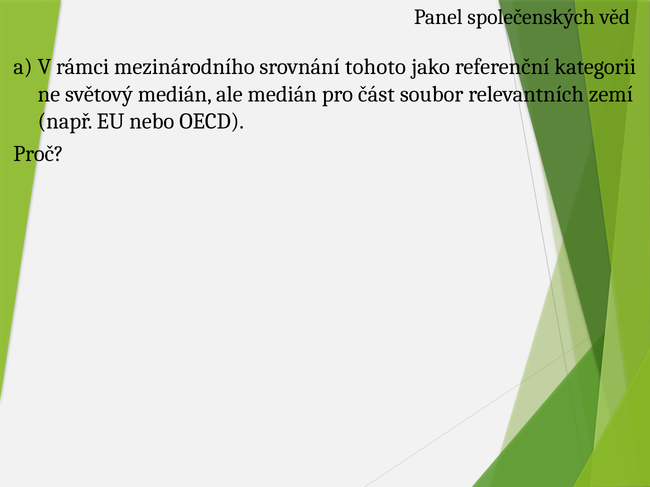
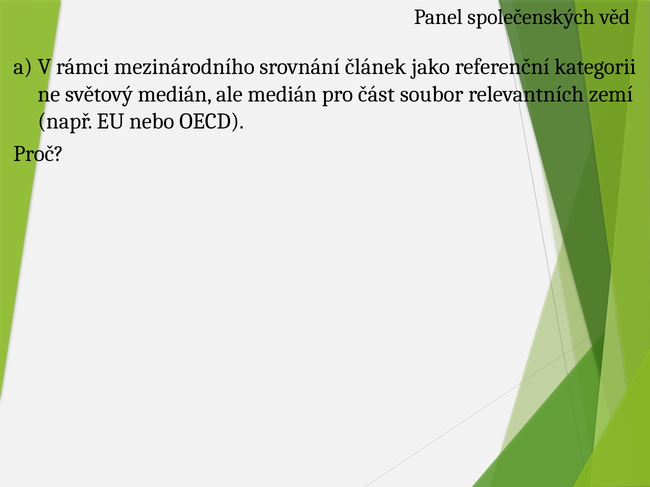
tohoto: tohoto -> článek (376, 67)
